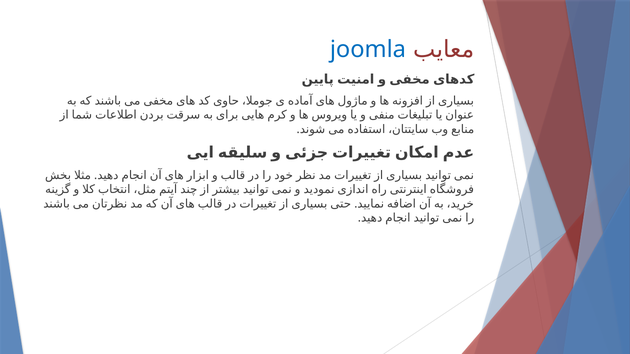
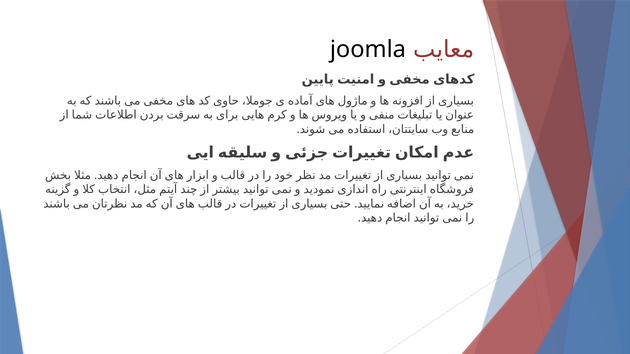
joomla colour: blue -> black (368, 50)
